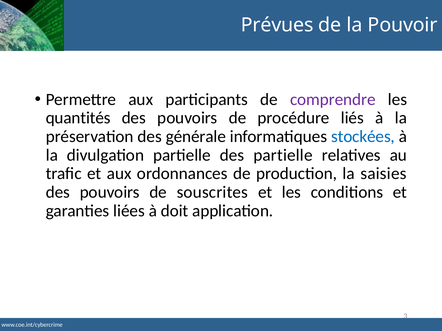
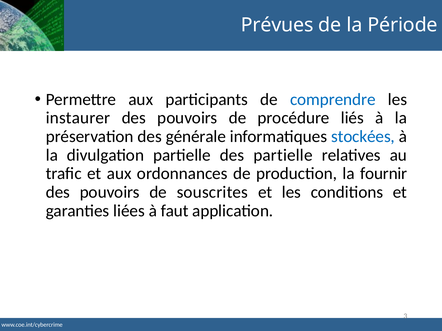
Pouvoir: Pouvoir -> Période (403, 25)
comprendre colour: purple -> blue (333, 100)
quantités: quantités -> instaurer (78, 118)
saisies: saisies -> fournir (384, 174)
doit: doit -> faut (175, 211)
